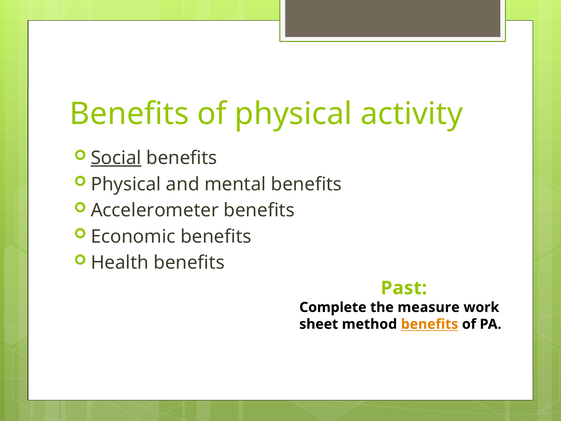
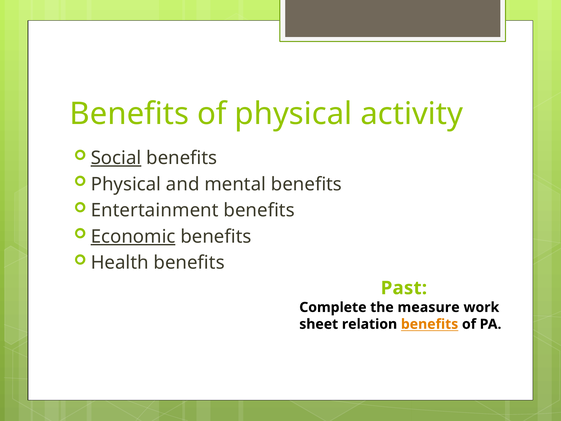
Accelerometer: Accelerometer -> Entertainment (155, 210)
Economic underline: none -> present (133, 236)
method: method -> relation (370, 324)
